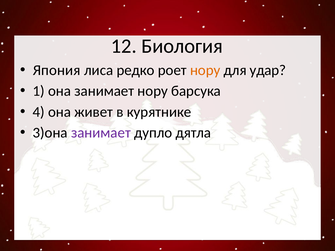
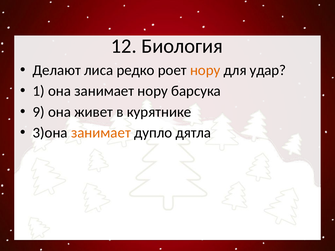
Япония: Япония -> Делают (57, 70)
4: 4 -> 9 (39, 112)
занимает colour: purple -> orange (101, 133)
